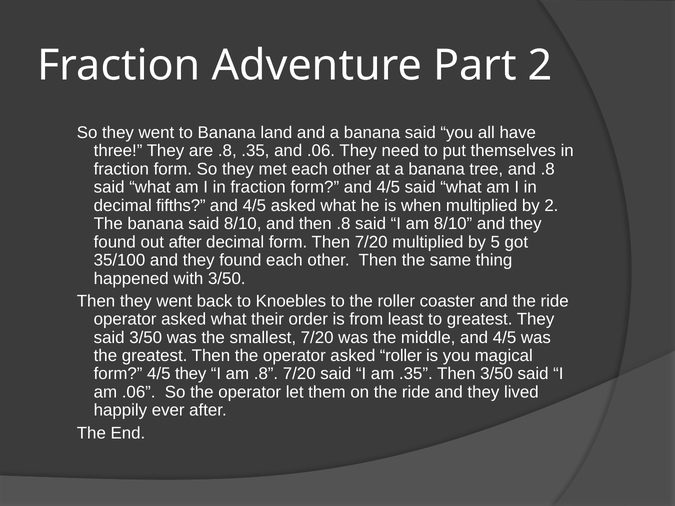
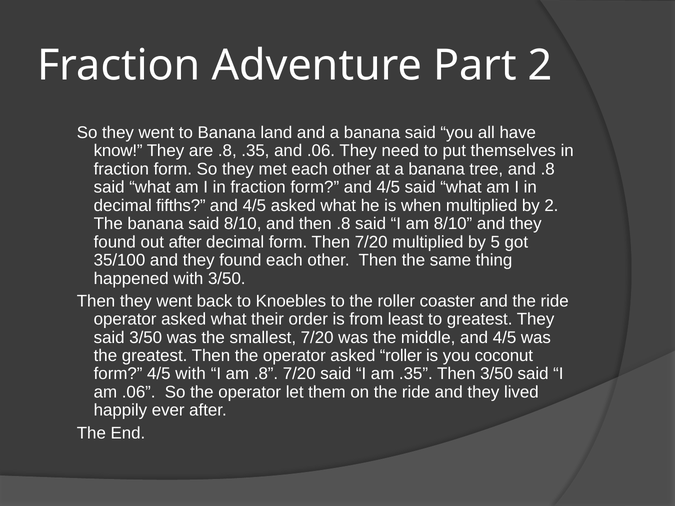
three: three -> know (118, 151)
magical: magical -> coconut (504, 356)
4/5 they: they -> with (191, 374)
